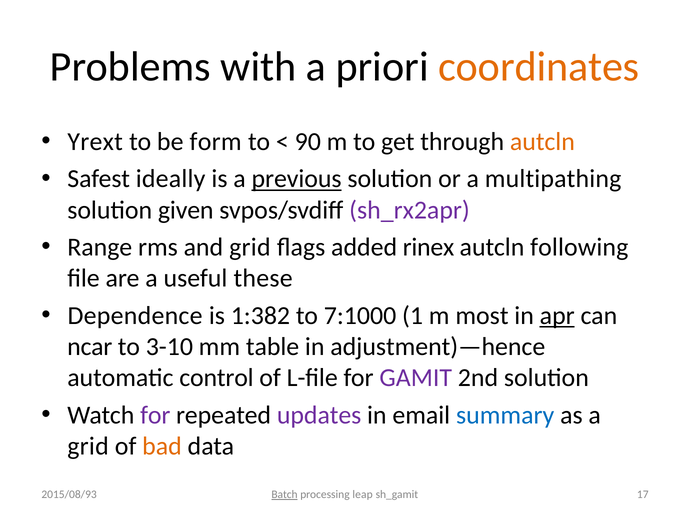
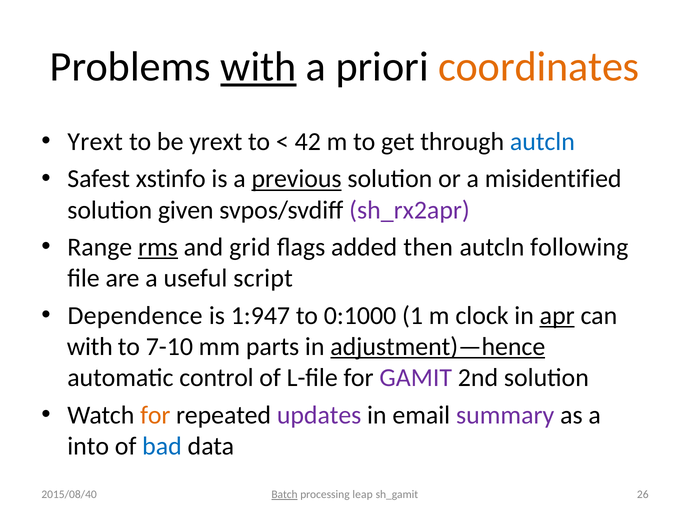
with underline: none -> present (258, 67)
be form: form -> yrext (216, 142)
90: 90 -> 42 (308, 142)
autcln colour: orange -> blue (542, 142)
ideally: ideally -> xstinfo (171, 179)
multipathing: multipathing -> misidentified (553, 179)
rms underline: none -> present (158, 247)
rinex: rinex -> then (428, 247)
these: these -> script (263, 278)
1:382: 1:382 -> 1:947 (260, 315)
7:1000: 7:1000 -> 0:1000 (360, 315)
most: most -> clock (482, 315)
ncar: ncar -> with (90, 346)
3-10: 3-10 -> 7-10 (169, 346)
table: table -> parts (273, 346)
adjustment)—hence underline: none -> present (438, 346)
for colour: purple -> orange (155, 415)
summary colour: blue -> purple (505, 415)
grid: grid -> into (88, 446)
bad colour: orange -> blue (162, 446)
17: 17 -> 26 (643, 494)
2015/08/93: 2015/08/93 -> 2015/08/40 (69, 494)
